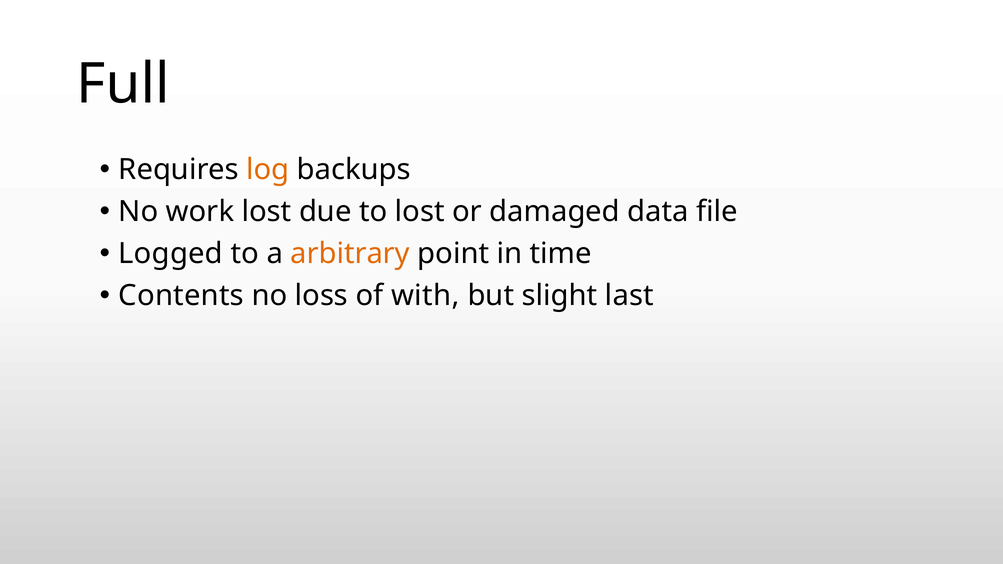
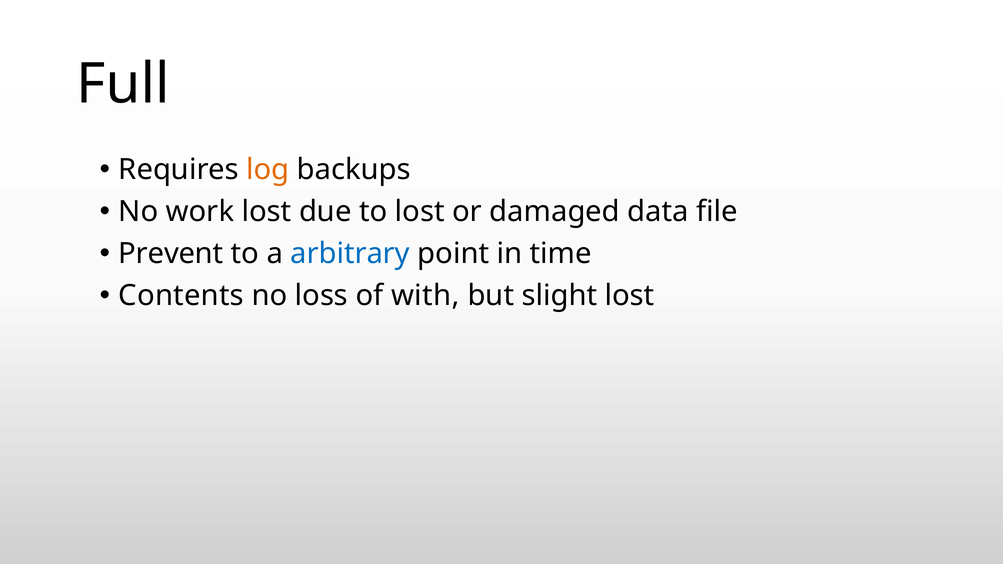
Logged: Logged -> Prevent (171, 254)
arbitrary colour: orange -> blue (350, 254)
slight last: last -> lost (630, 296)
